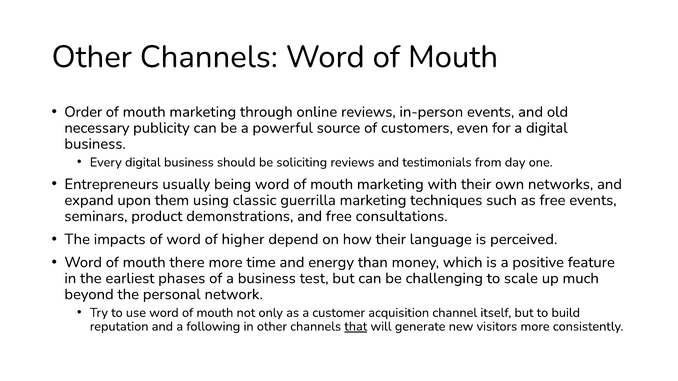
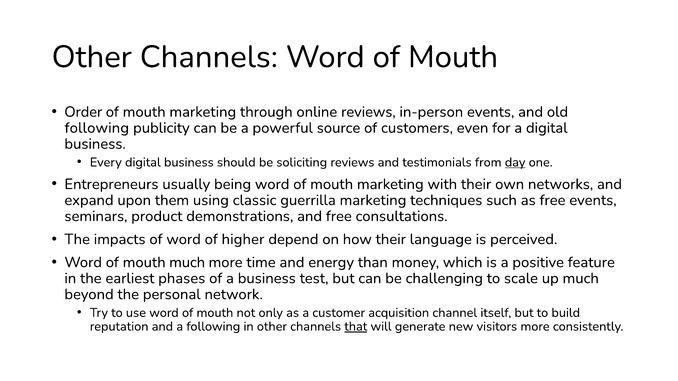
necessary: necessary -> following (97, 128)
day underline: none -> present (515, 162)
mouth there: there -> much (187, 263)
